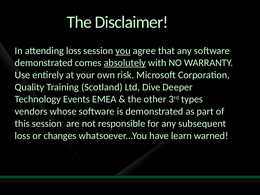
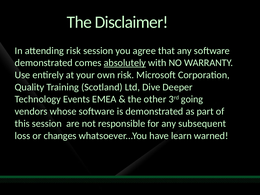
attending loss: loss -> risk (74, 51)
you underline: present -> none (123, 51)
types: types -> going (192, 99)
